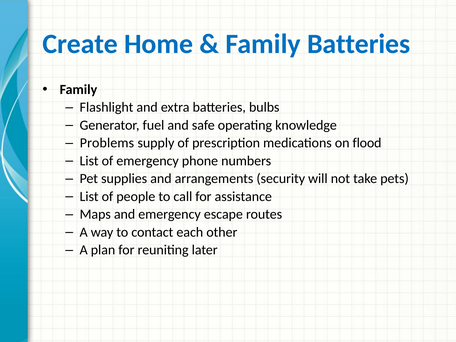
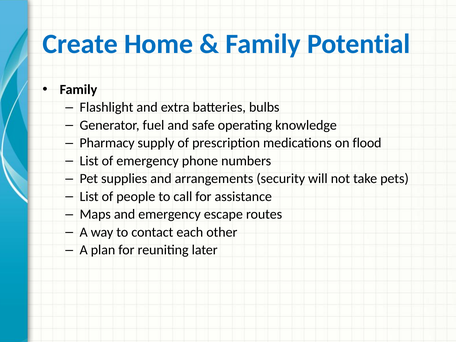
Family Batteries: Batteries -> Potential (359, 44)
Problems: Problems -> Pharmacy (107, 143)
